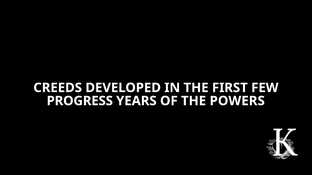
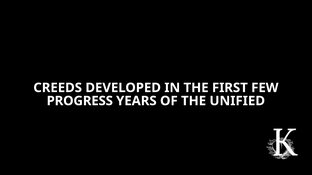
POWERS: POWERS -> UNIFIED (237, 101)
